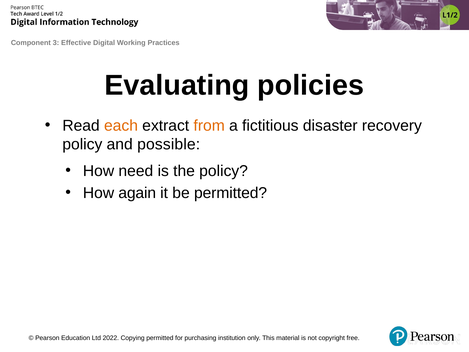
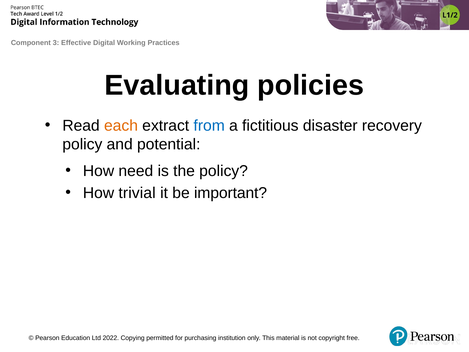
from colour: orange -> blue (209, 125)
possible: possible -> potential (169, 144)
again: again -> trivial (137, 193)
be permitted: permitted -> important (231, 193)
